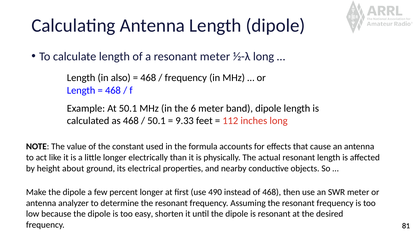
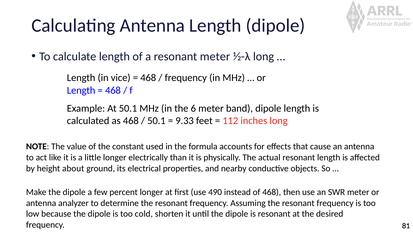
also: also -> vice (121, 78)
easy: easy -> cold (144, 213)
